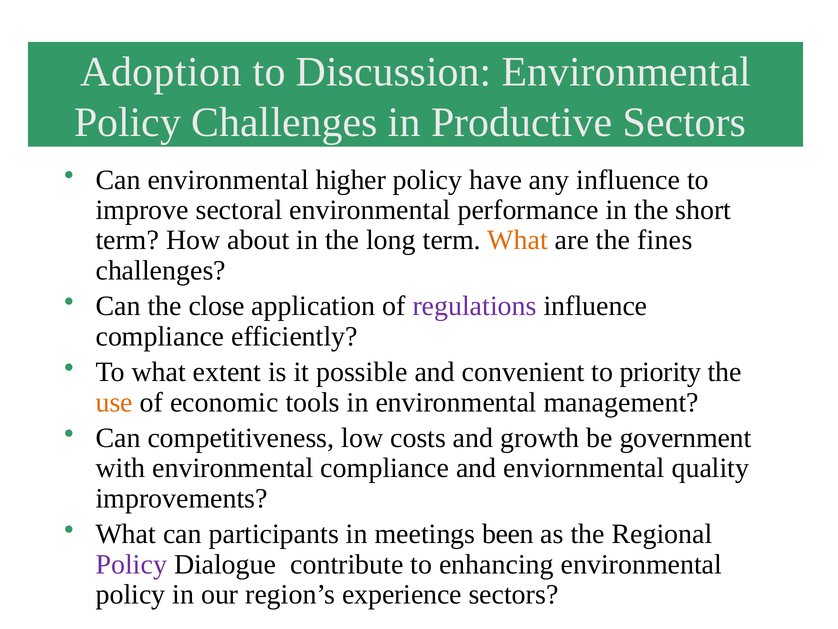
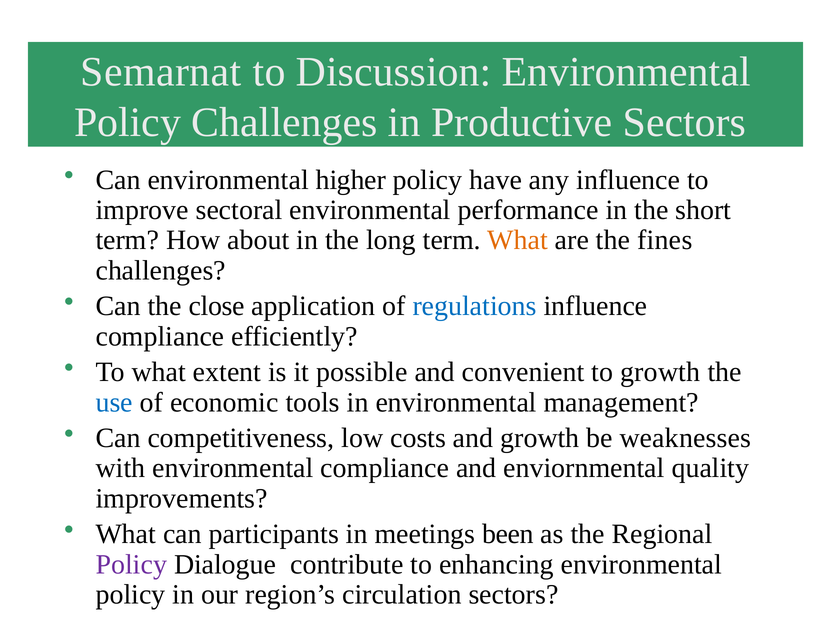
Adoption: Adoption -> Semarnat (161, 72)
regulations colour: purple -> blue (475, 306)
to priority: priority -> growth (660, 372)
use colour: orange -> blue (114, 402)
government: government -> weaknesses (685, 438)
experience: experience -> circulation (402, 594)
